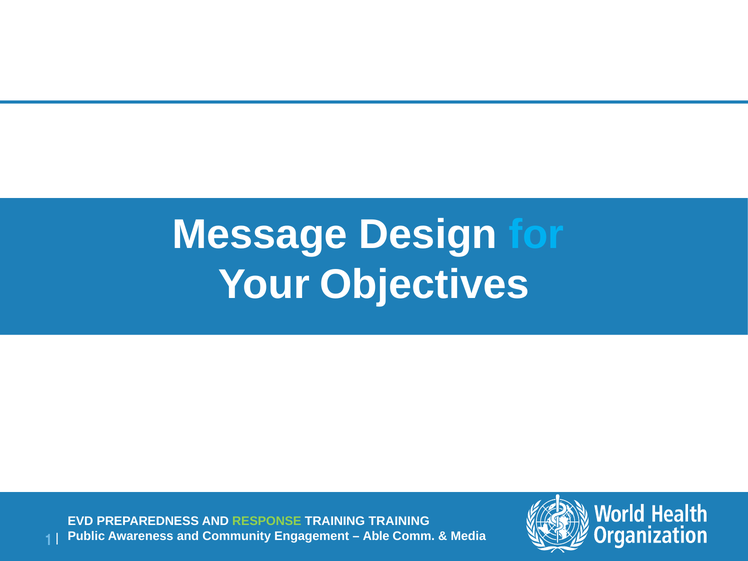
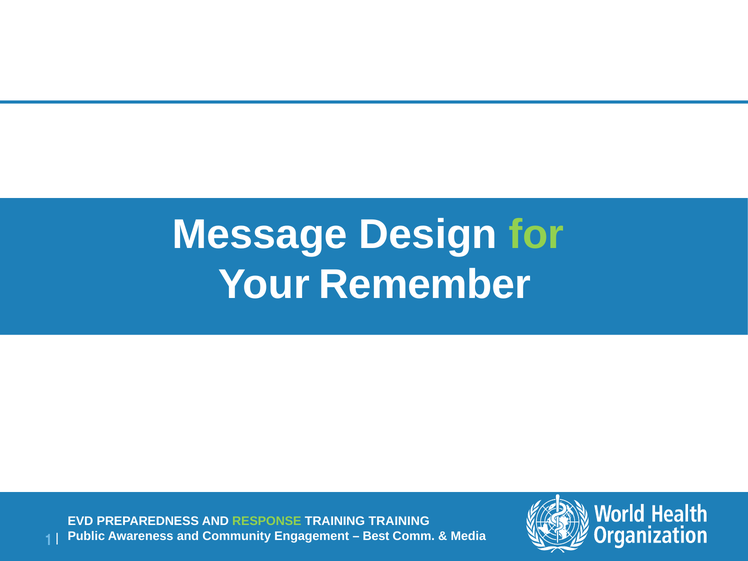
for colour: light blue -> light green (536, 234)
Objectives: Objectives -> Remember (425, 284)
Able: Able -> Best (376, 536)
